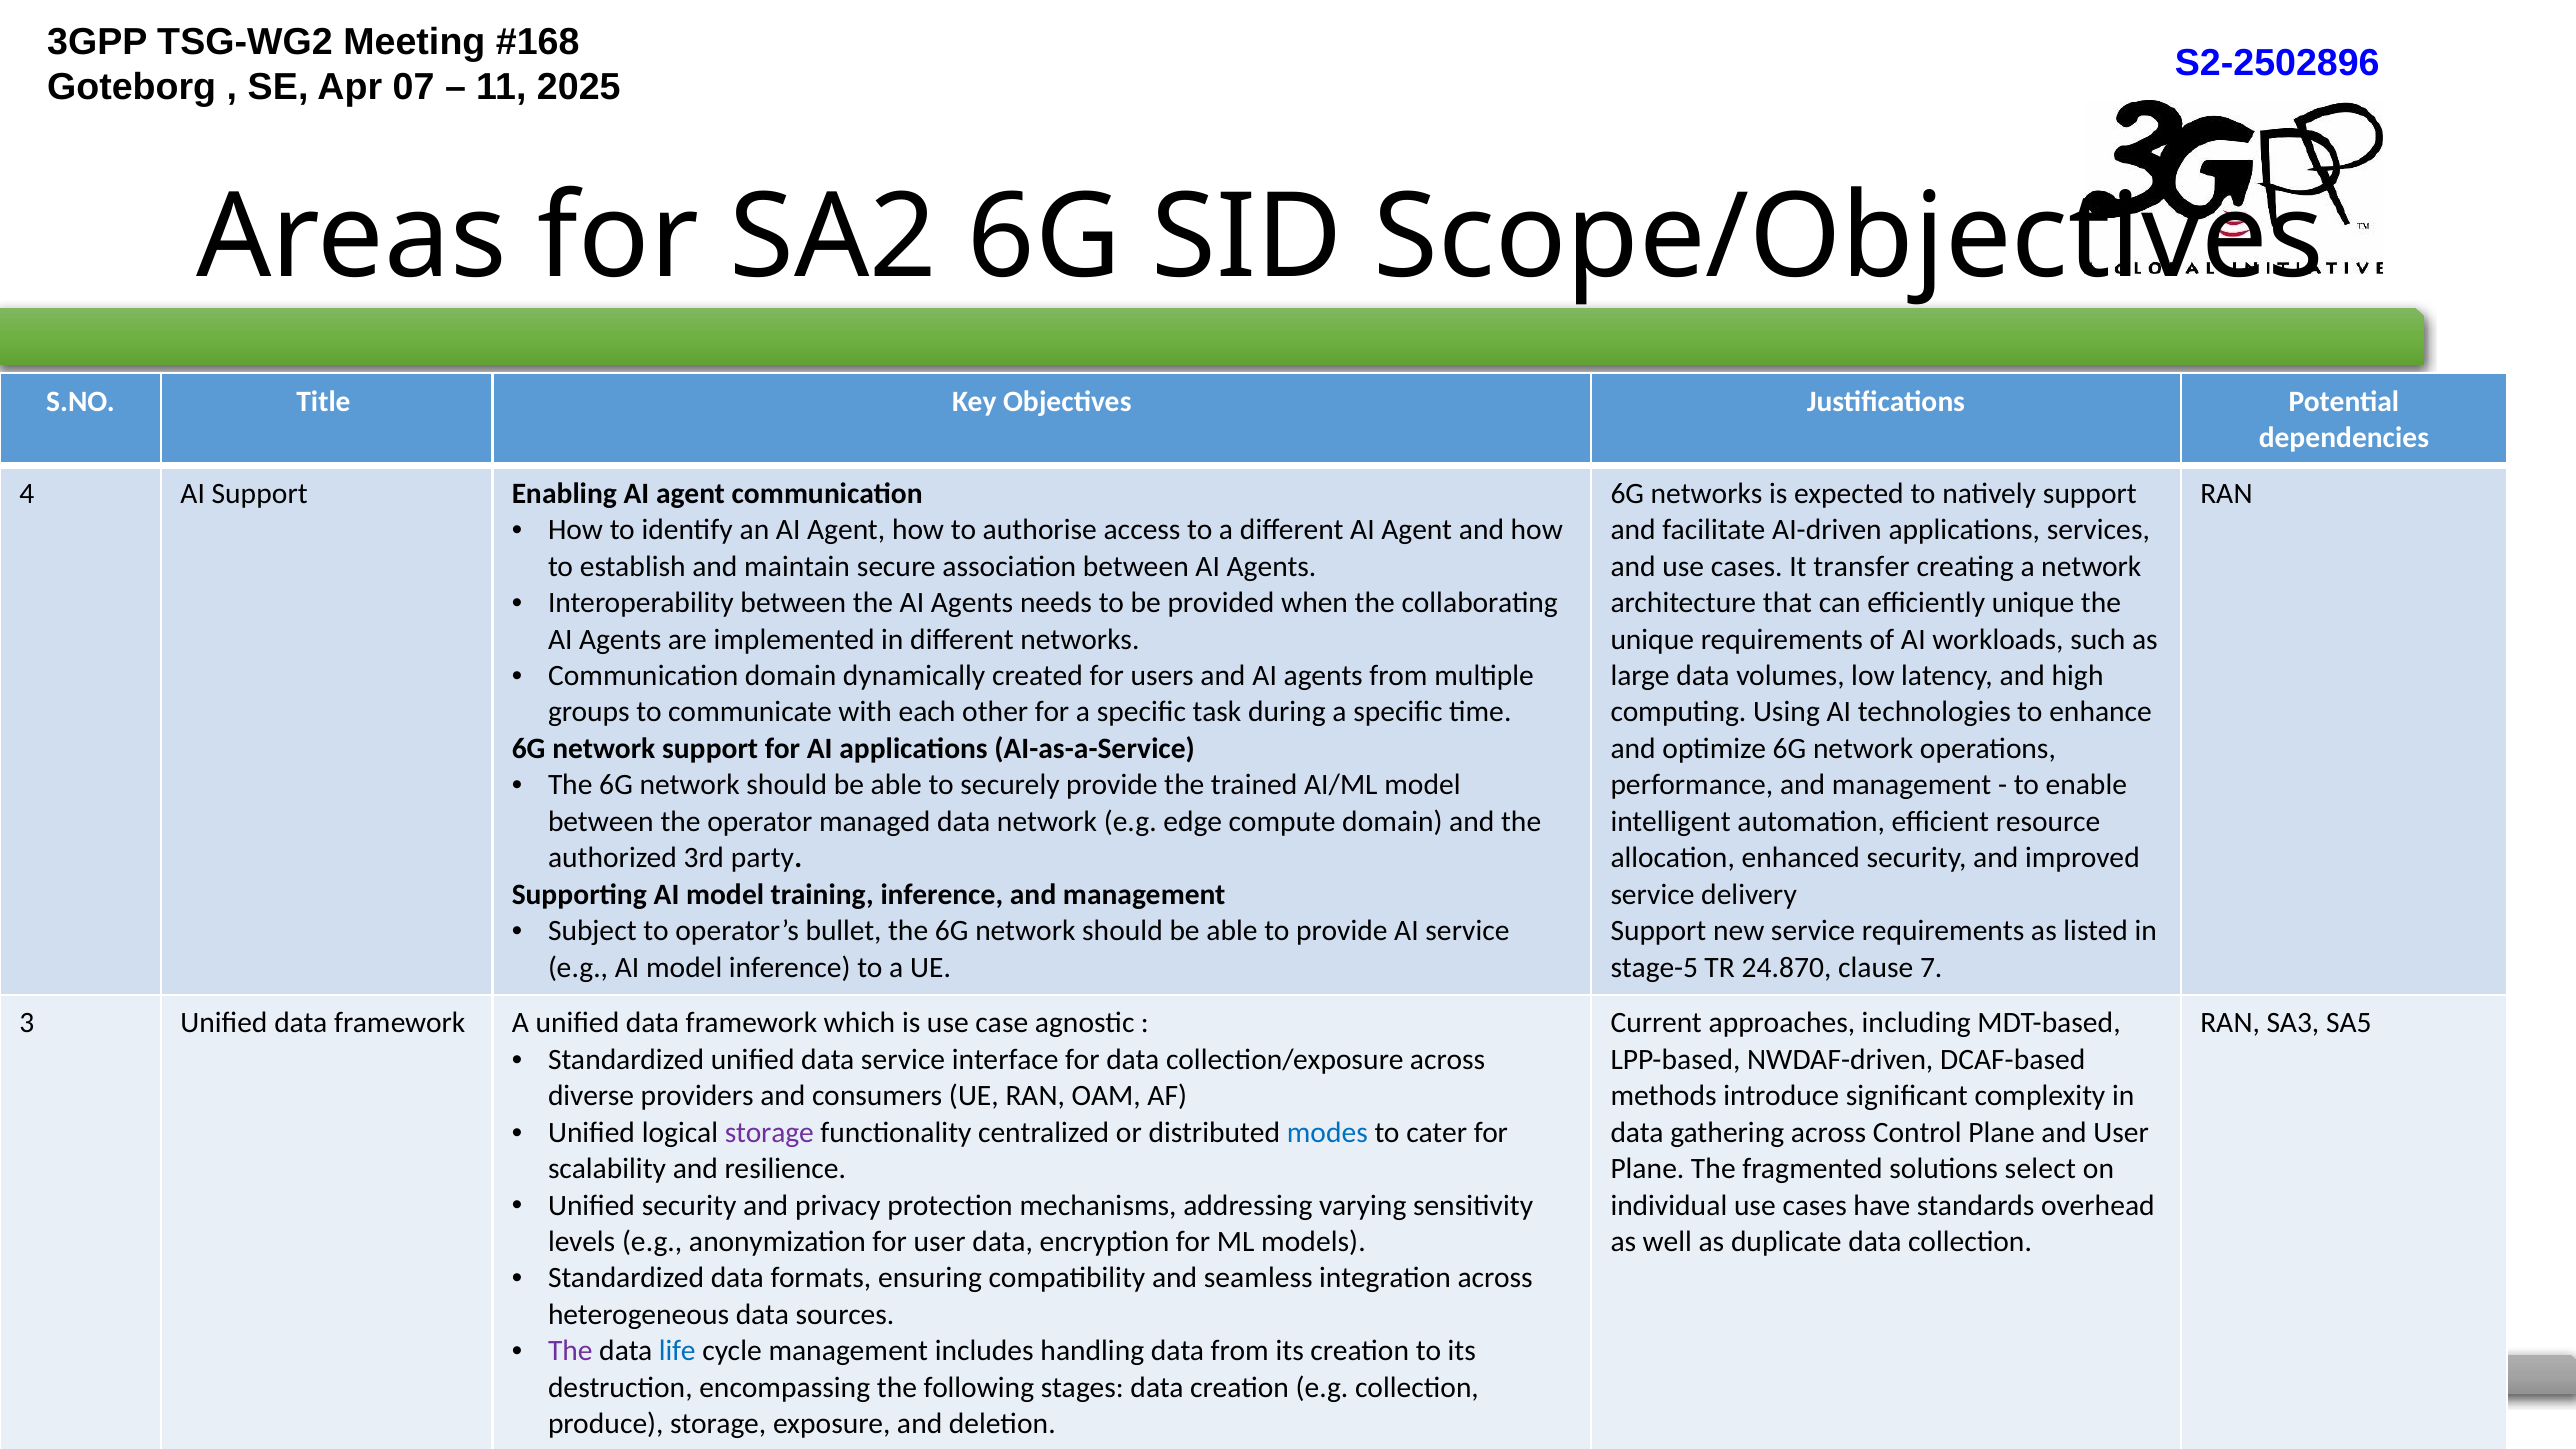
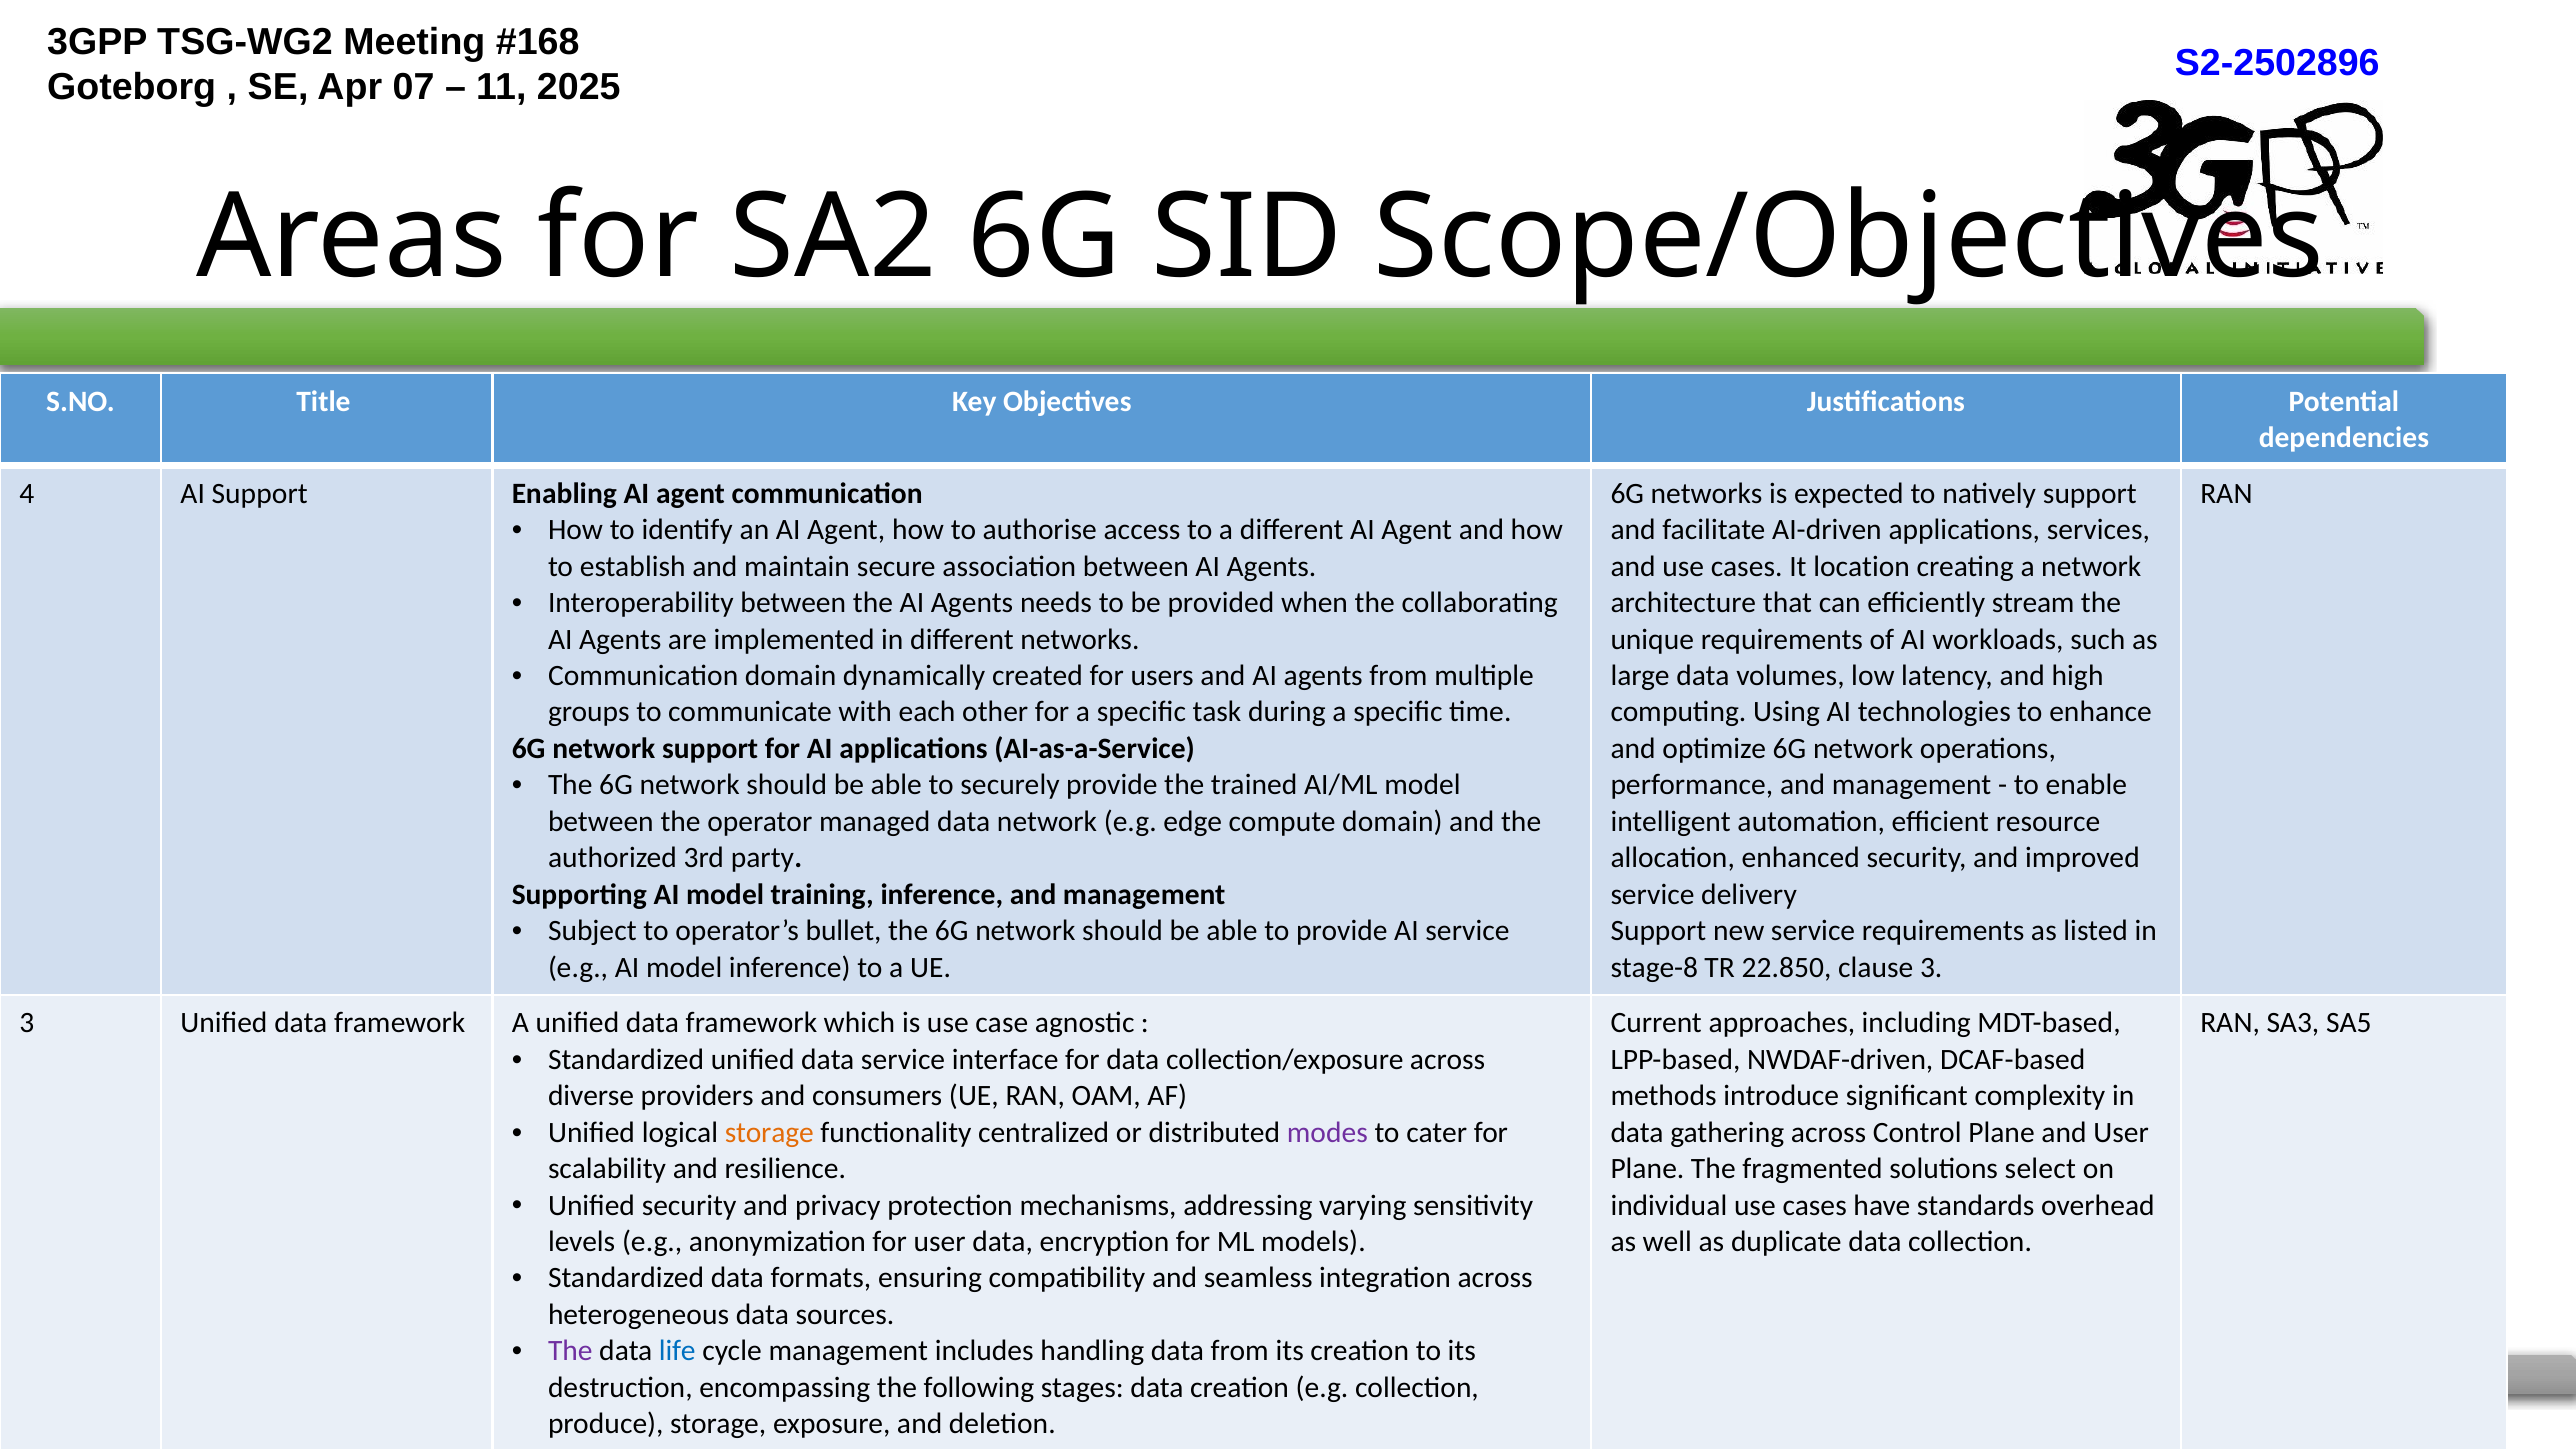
transfer: transfer -> location (1862, 567)
efficiently unique: unique -> stream (2033, 603)
stage-5: stage-5 -> stage-8 (1654, 967)
24.870: 24.870 -> 22.850 (1787, 967)
clause 7: 7 -> 3 (1931, 967)
storage colour: purple -> orange (769, 1132)
modes colour: blue -> purple (1327, 1132)
